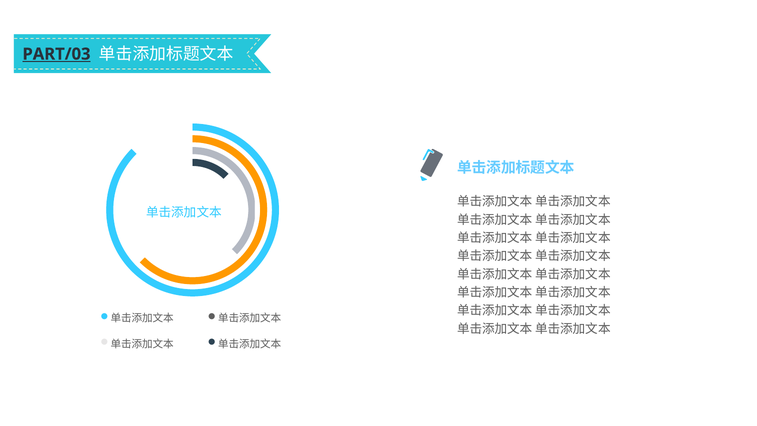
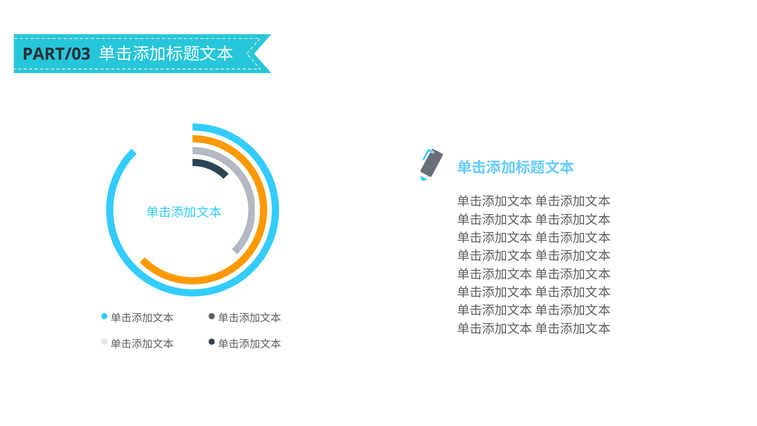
PART/03 underline: present -> none (56, 54)
